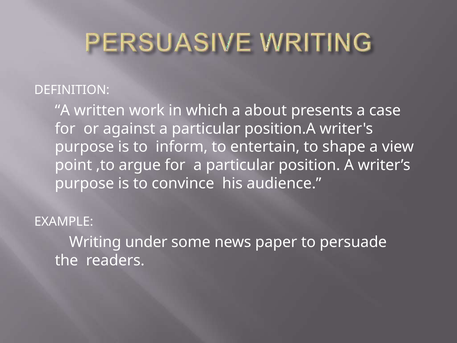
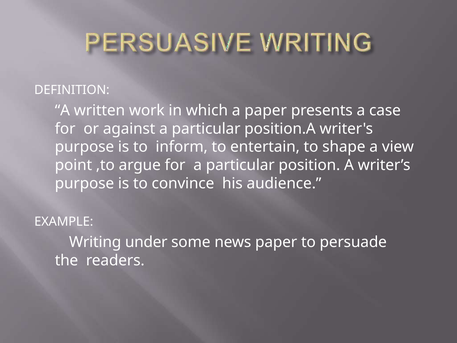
a about: about -> paper (266, 110)
